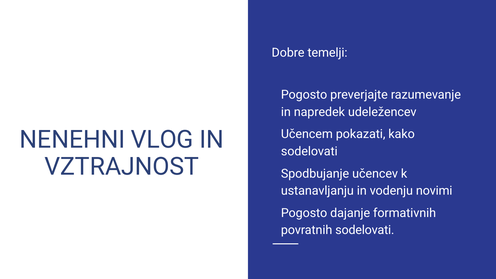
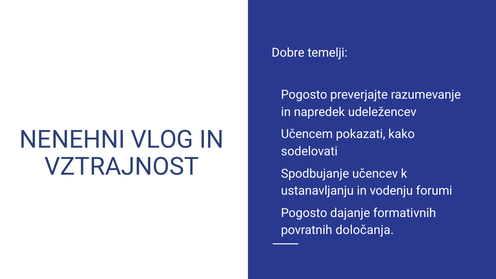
novimi: novimi -> forumi (434, 191)
povratnih sodelovati: sodelovati -> določanja (365, 230)
